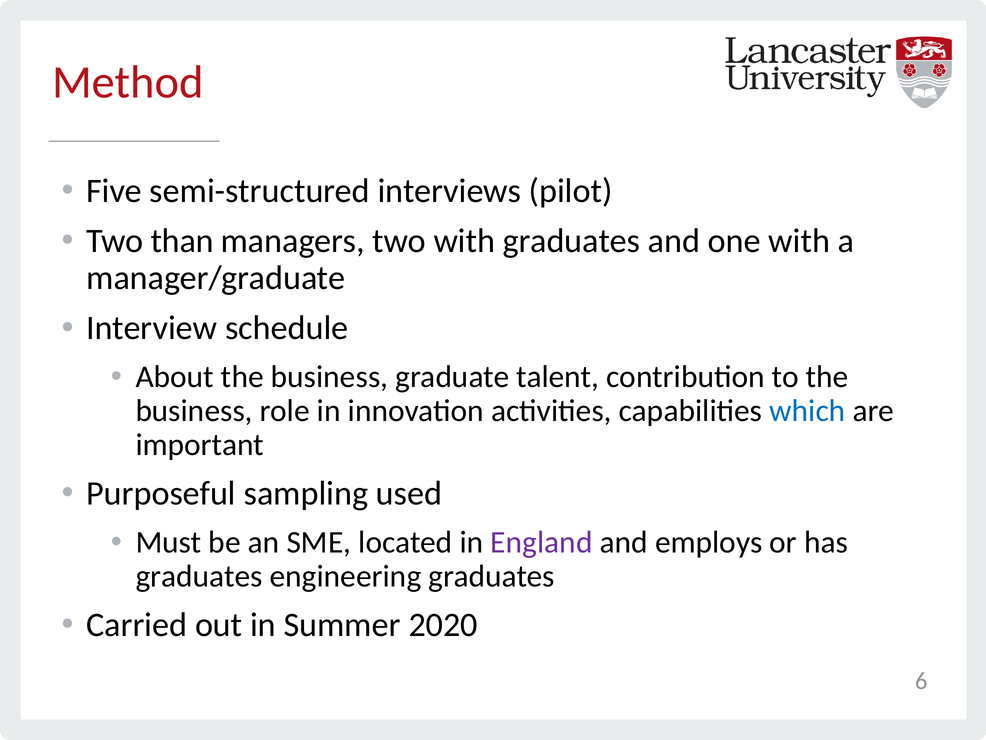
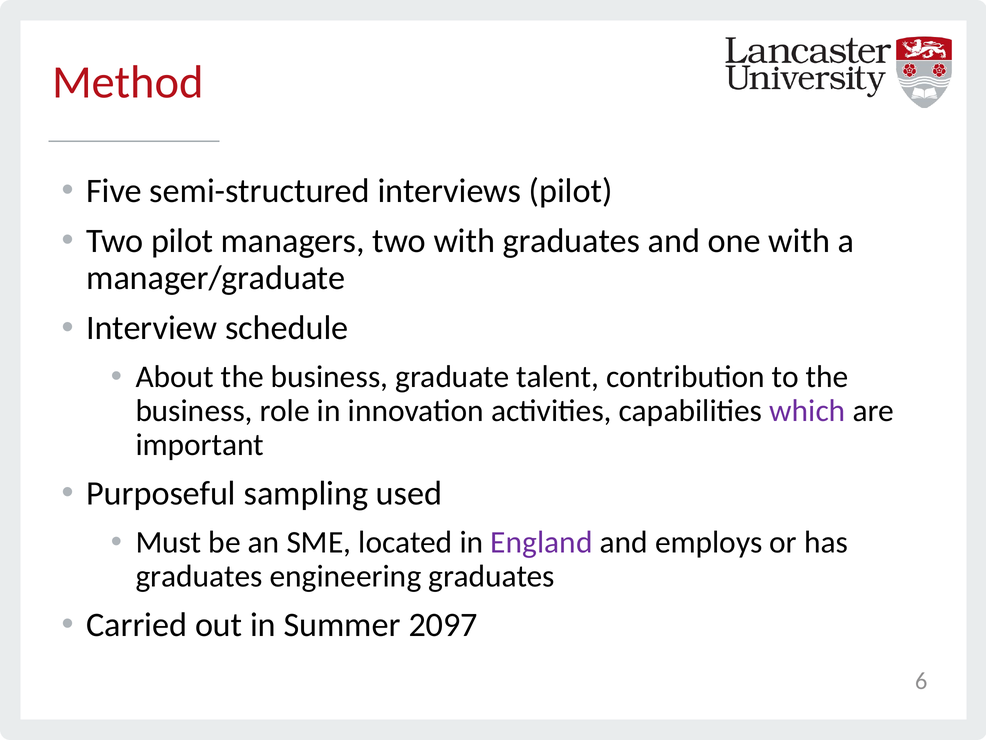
Two than: than -> pilot (182, 241)
which colour: blue -> purple (807, 411)
2020: 2020 -> 2097 (443, 625)
